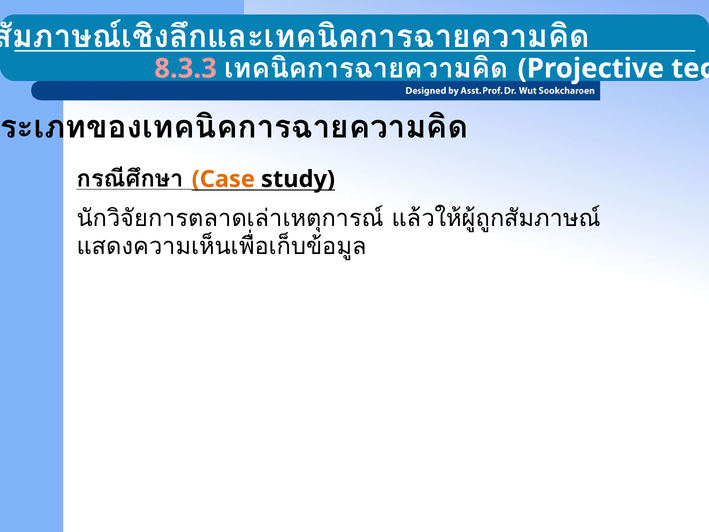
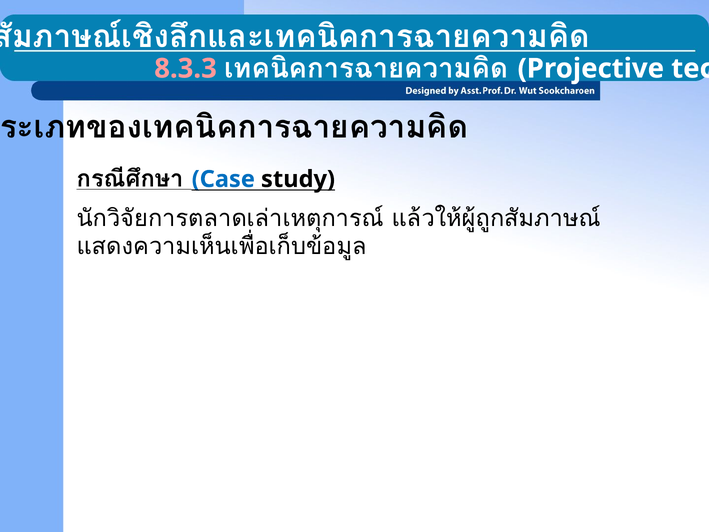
Case colour: orange -> blue (223, 179)
